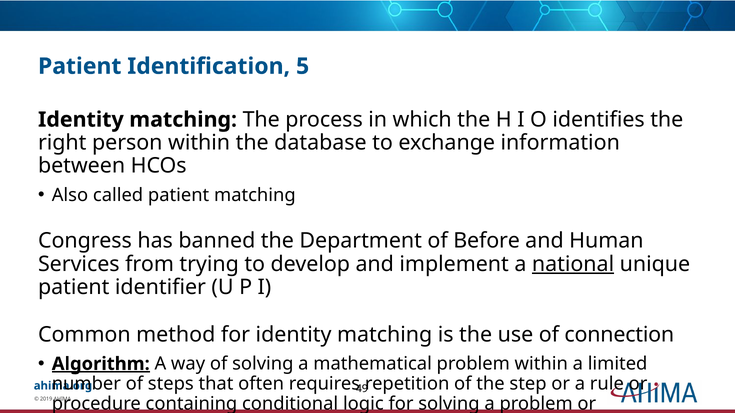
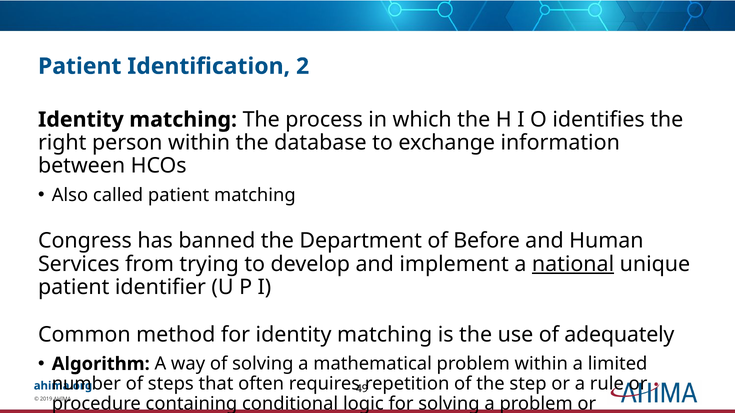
5: 5 -> 2 (303, 66)
connection: connection -> adequately (619, 335)
Algorithm underline: present -> none (101, 364)
